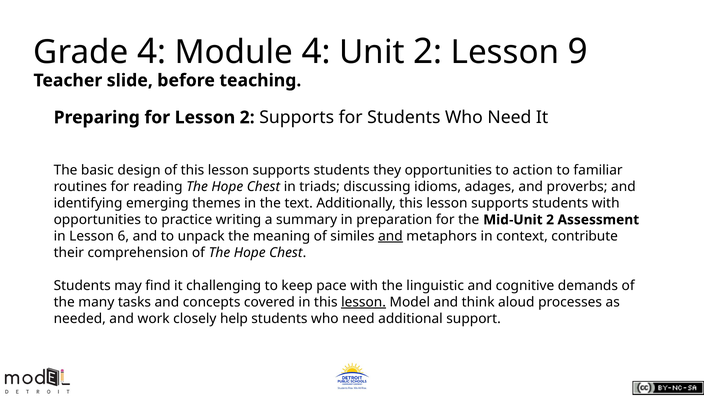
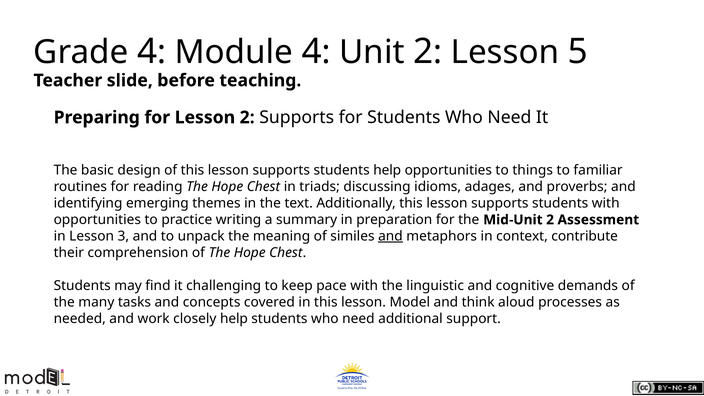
9: 9 -> 5 (578, 52)
students they: they -> help (387, 170)
action: action -> things (533, 170)
6: 6 -> 3 (123, 236)
lesson underline: present -> none (364, 302)
